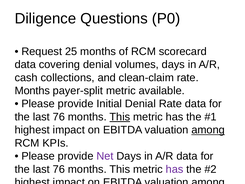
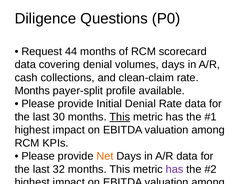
25: 25 -> 44 (71, 51)
payer-split metric: metric -> profile (121, 91)
76: 76 -> 30 (59, 117)
among underline: present -> none (208, 130)
Net colour: purple -> orange (105, 156)
76: 76 -> 32 (59, 169)
